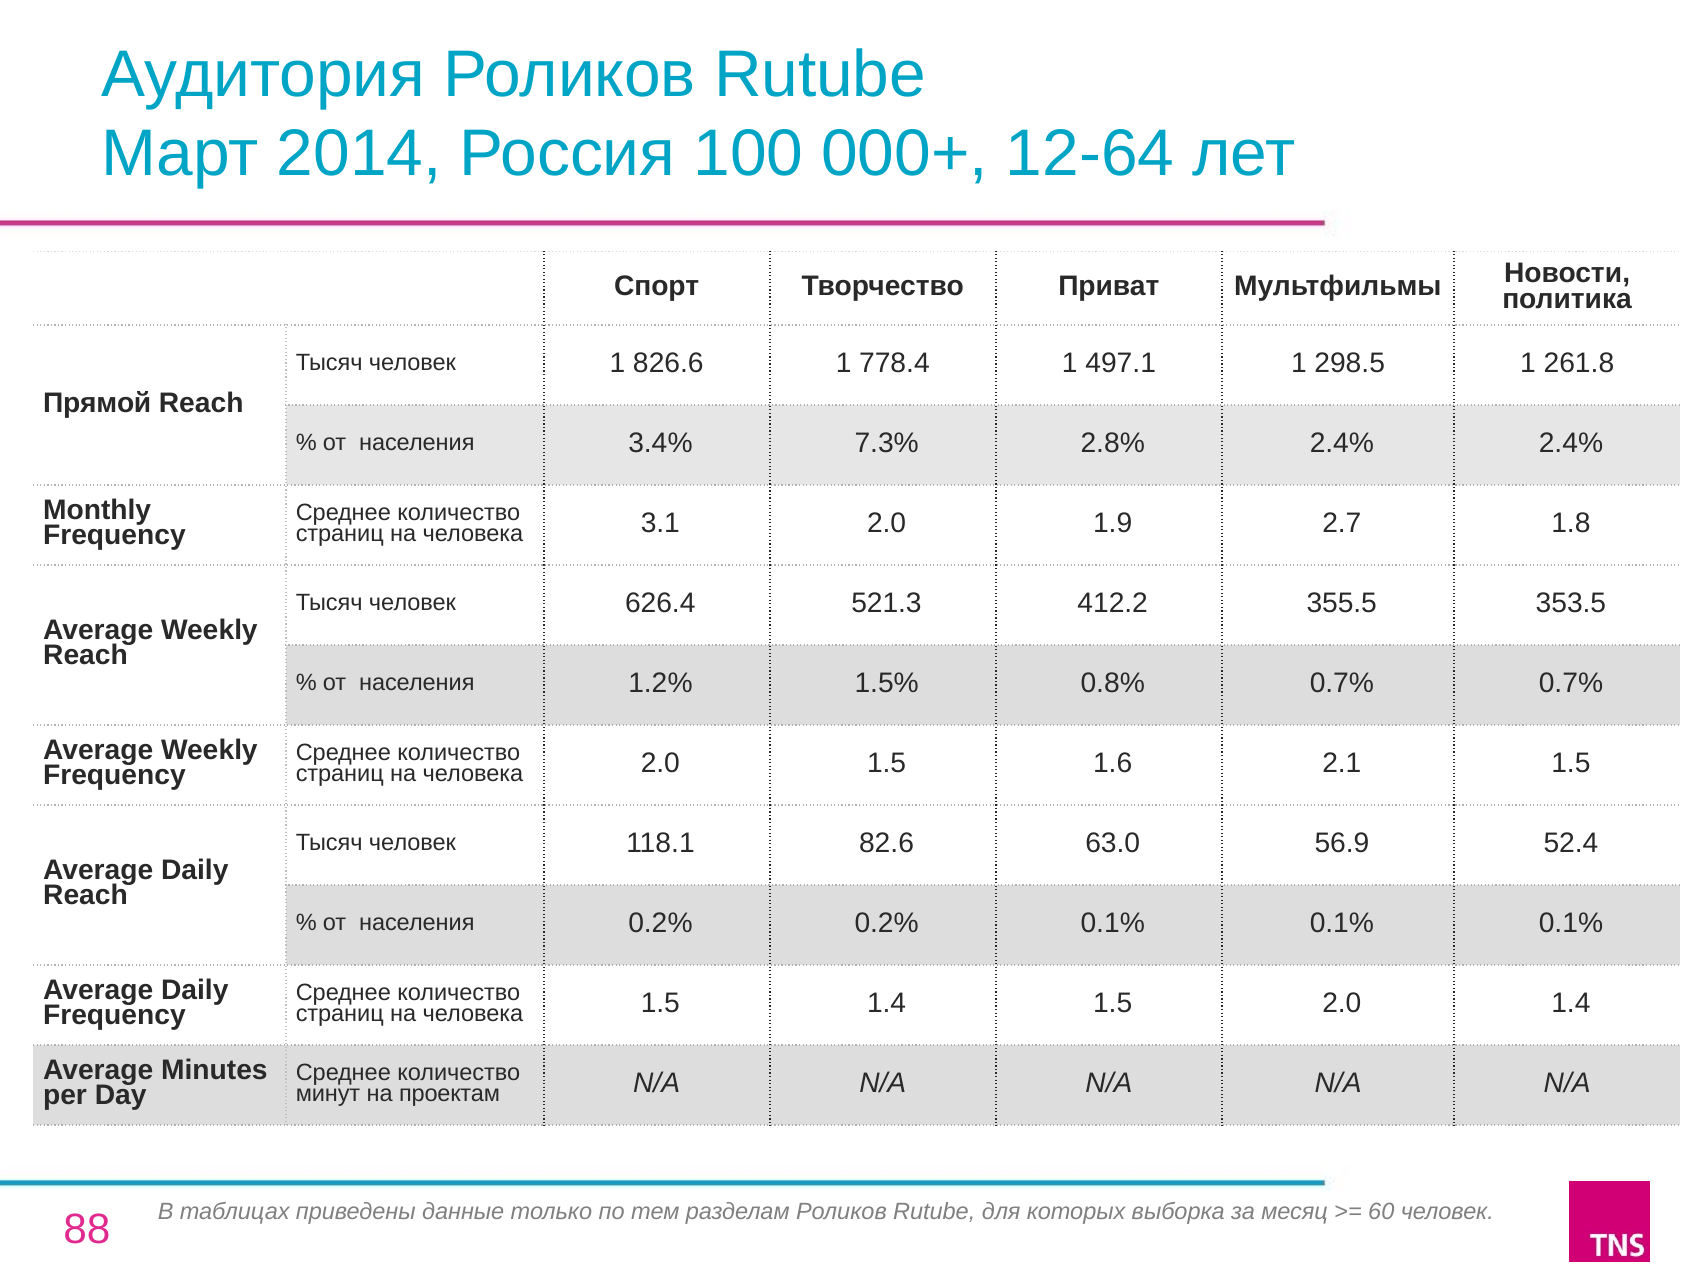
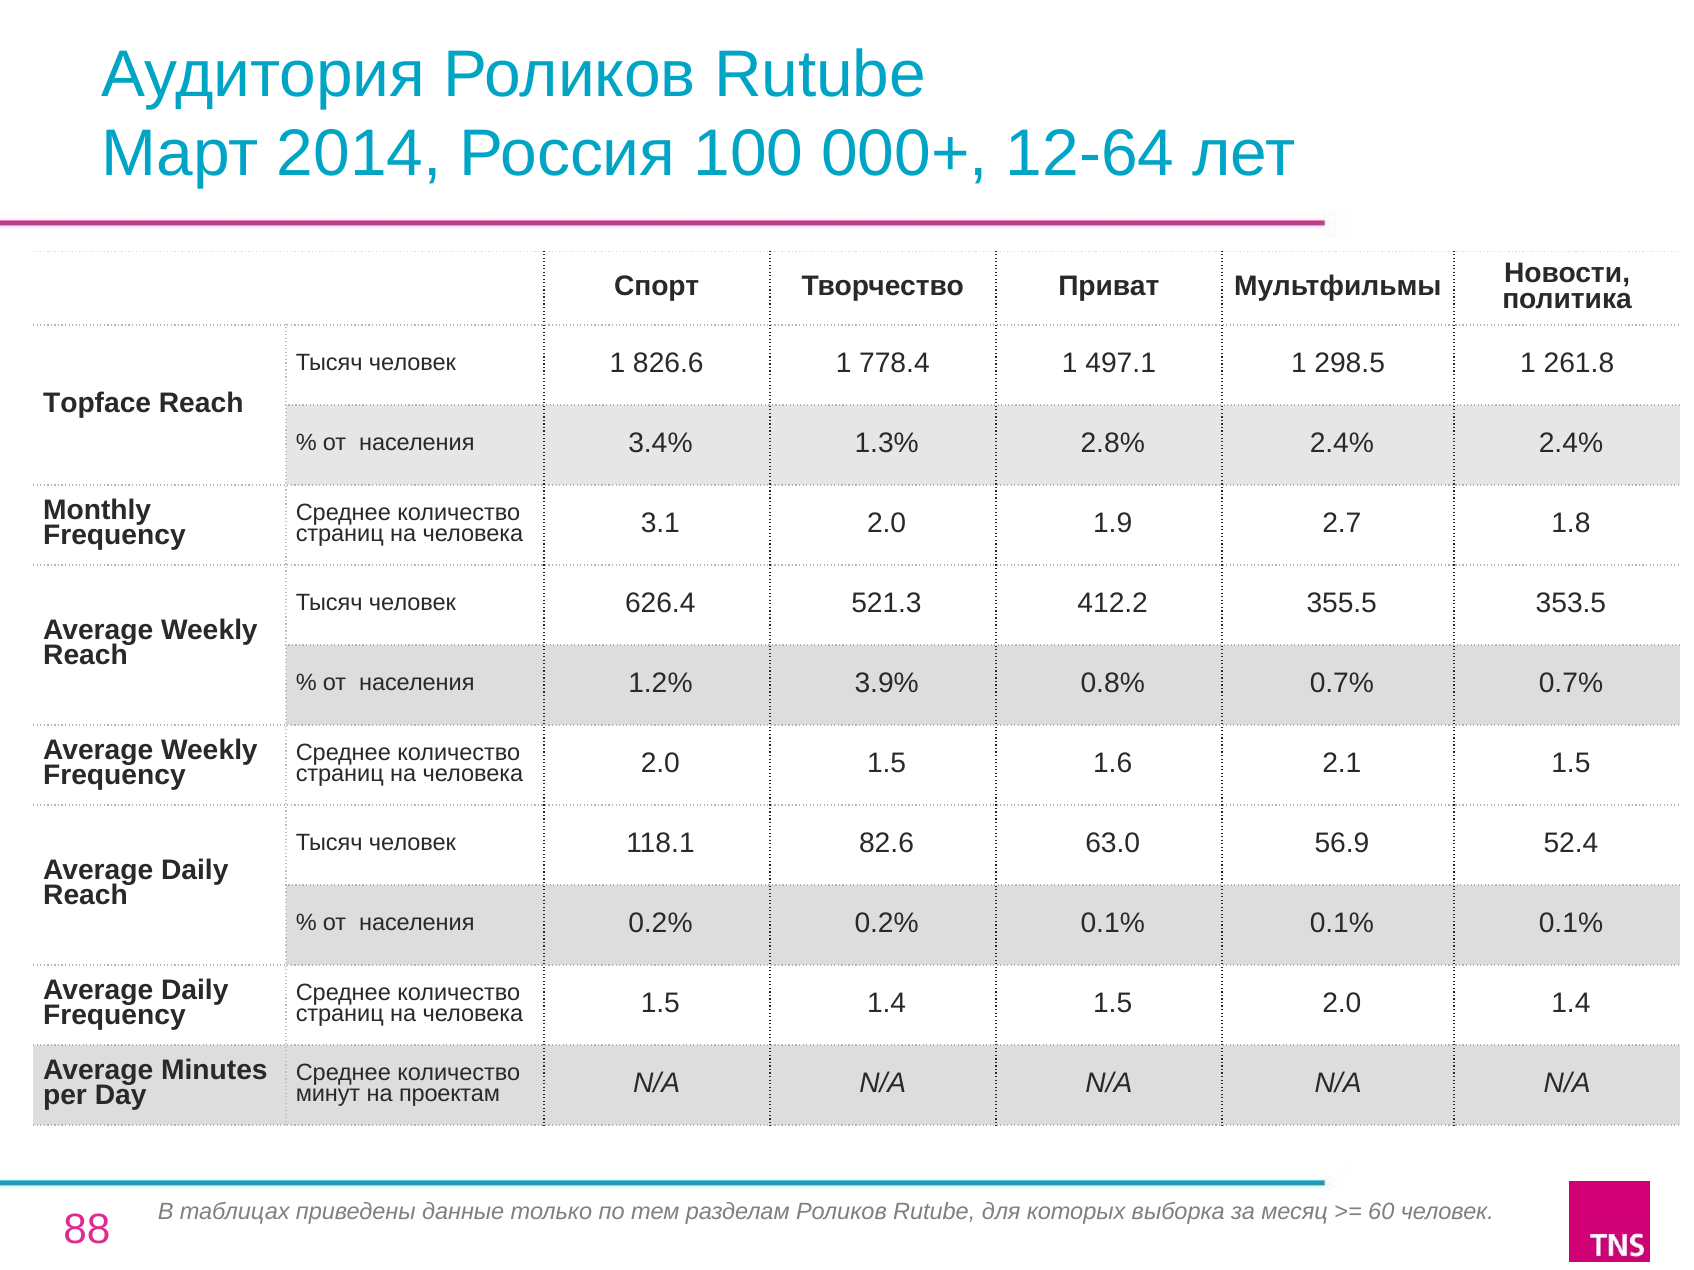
Прямой: Прямой -> Topface (97, 403)
7.3%: 7.3% -> 1.3% (887, 443)
1.5%: 1.5% -> 3.9% (887, 683)
